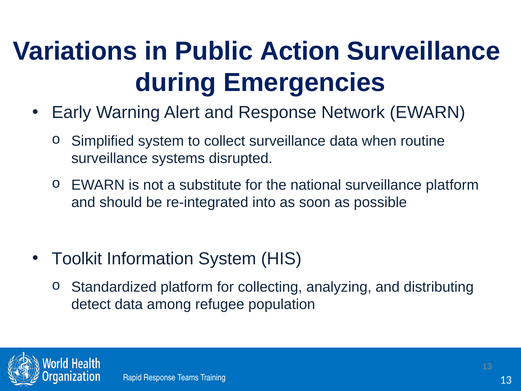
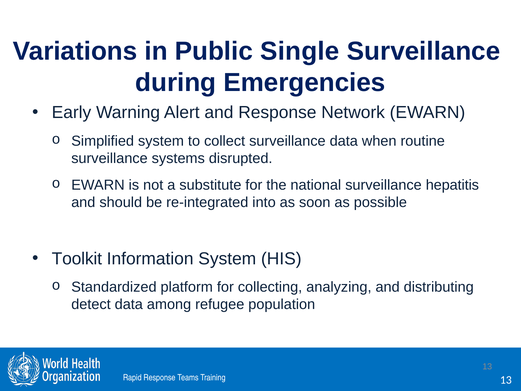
Action: Action -> Single (300, 51)
surveillance platform: platform -> hepatitis (452, 185)
